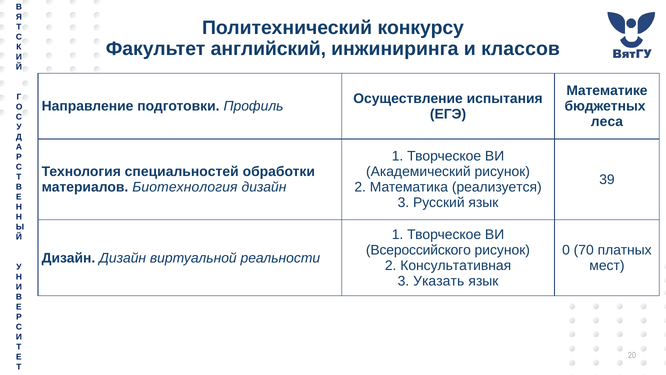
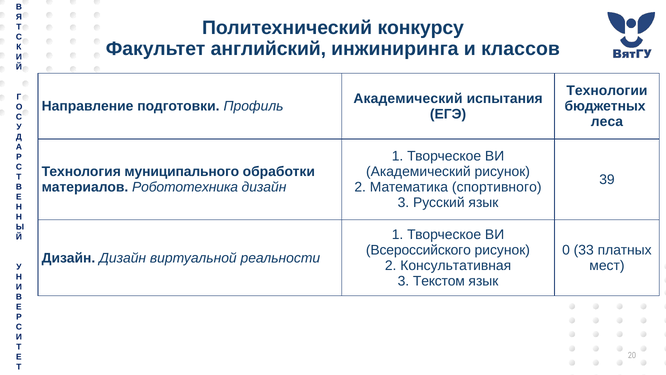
Математике: Математике -> Технологии (607, 91)
Осуществление: Осуществление -> Академический (408, 99)
специальностей: специальностей -> муниципального (182, 172)
Биотехнология: Биотехнология -> Робототехника (185, 187)
реализуется: реализуется -> спортивного (497, 187)
70: 70 -> 33 (584, 250)
Указать: Указать -> Текстом (439, 281)
